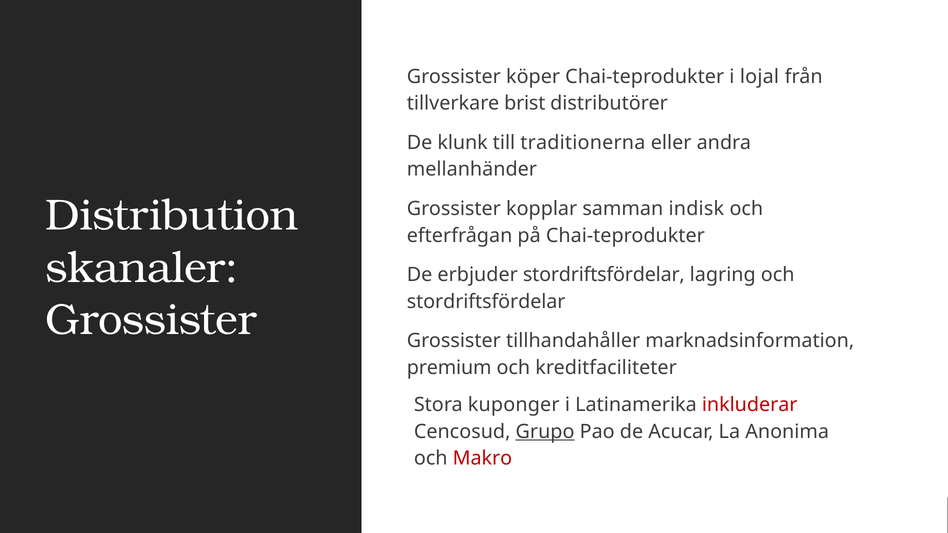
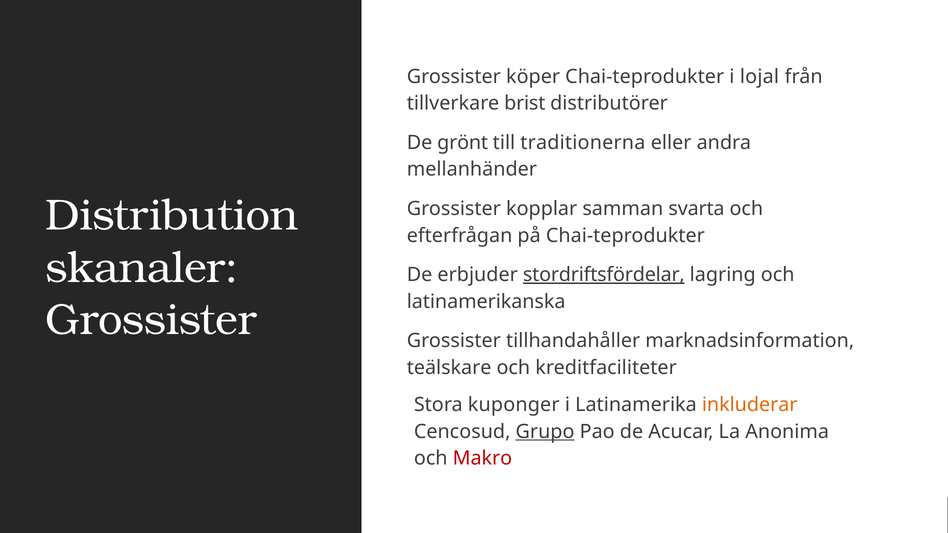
klunk: klunk -> grönt (463, 143)
indisk: indisk -> svarta (697, 209)
stordriftsfördelar underline: none -> present (604, 275)
stordriftsfördelar: stordriftsfördelar -> latinamerikanska (486, 302)
premium: premium -> teälskare (449, 368)
inkluderar colour: red -> orange (750, 405)
